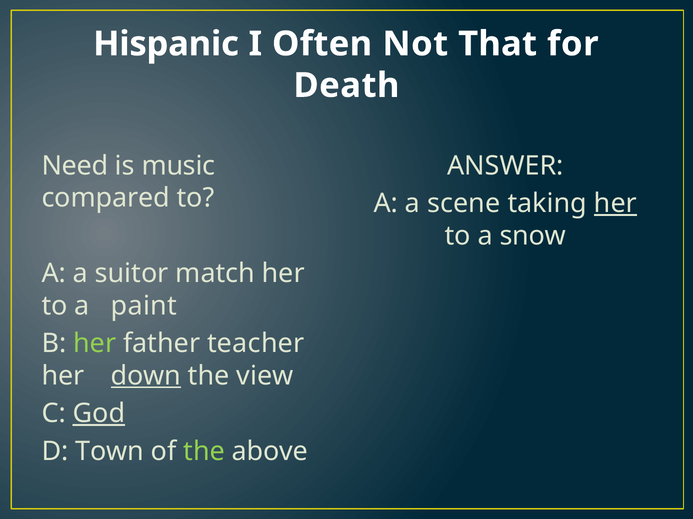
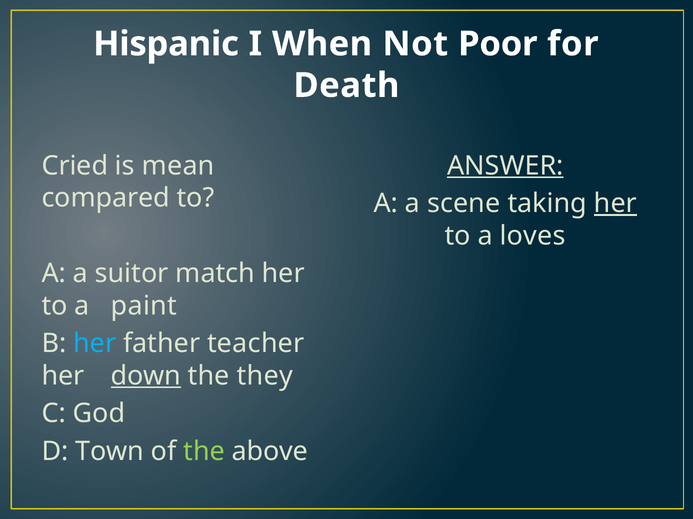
Often: Often -> When (322, 44)
That: That -> Poor (498, 44)
Need: Need -> Cried (75, 166)
music: music -> mean (178, 166)
ANSWER underline: none -> present (505, 166)
snow: snow -> loves (533, 236)
her colour: light green -> light blue (95, 344)
view: view -> they (265, 376)
God underline: present -> none (99, 414)
